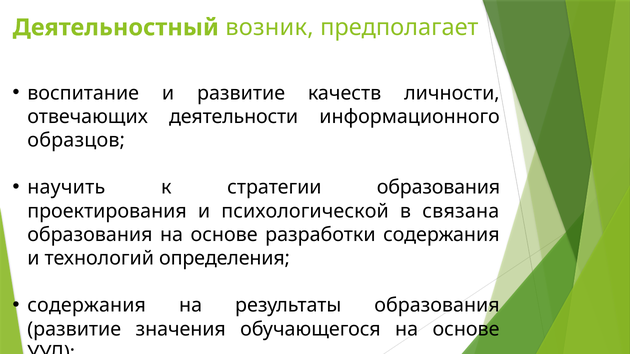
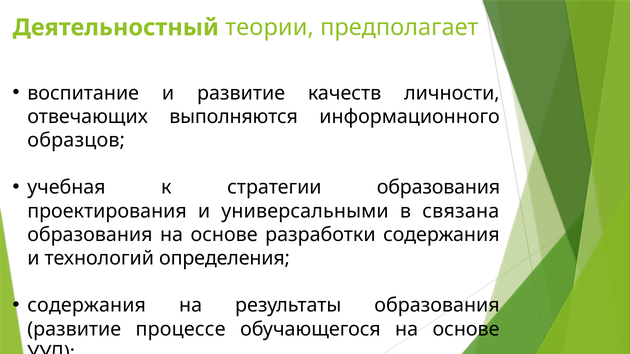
возник: возник -> теории (270, 28)
деятельности: деятельности -> выполняются (234, 117)
научить: научить -> учебная (66, 188)
психологической: психологической -> универсальными (305, 211)
значения: значения -> процессе (181, 329)
